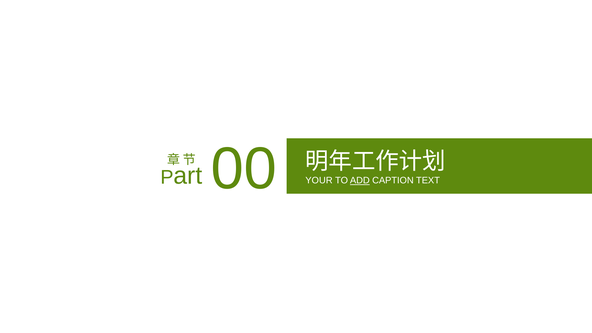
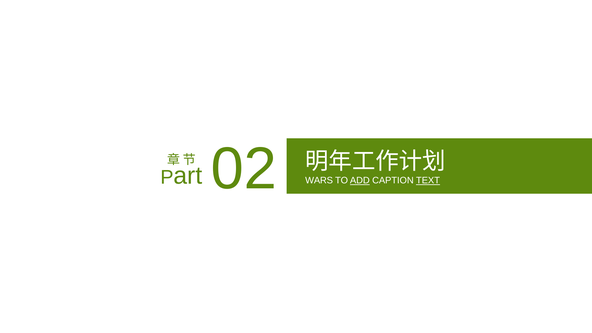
00: 00 -> 02 (244, 169)
YOUR: YOUR -> WARS (319, 181)
TEXT underline: none -> present (428, 181)
